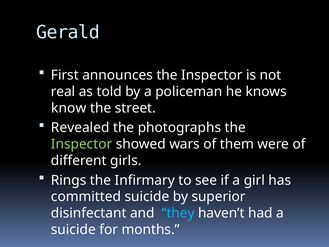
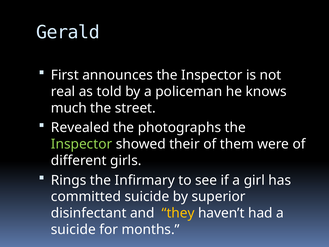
know: know -> much (69, 108)
wars: wars -> their (184, 144)
they colour: light blue -> yellow (178, 213)
